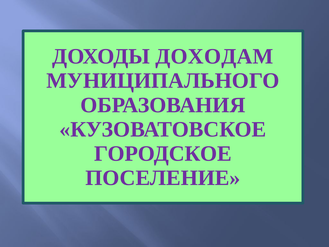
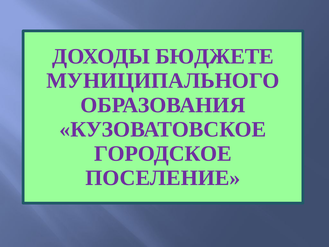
ДОХОДАМ: ДОХОДАМ -> БЮДЖЕТЕ (215, 56)
